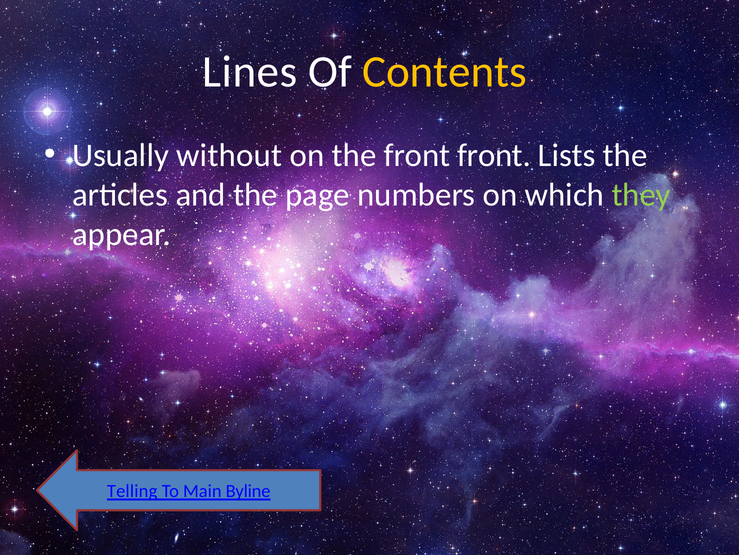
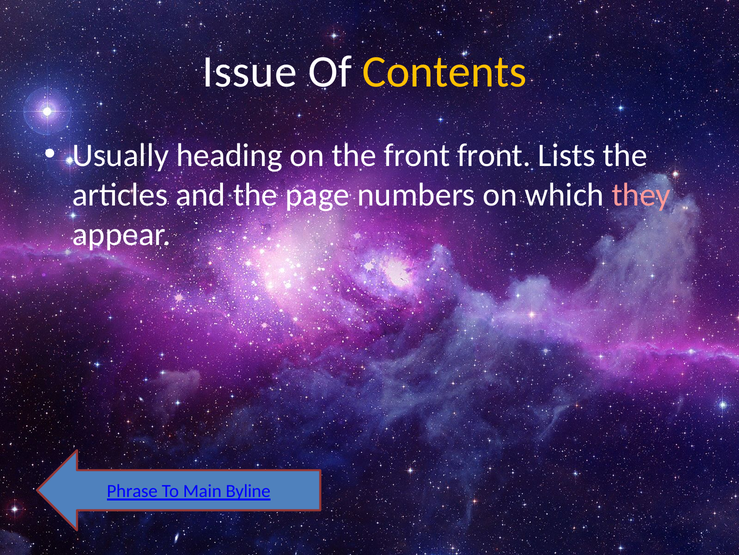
Lines: Lines -> Issue (250, 72)
without: without -> heading (229, 155)
they colour: light green -> pink (641, 194)
Telling: Telling -> Phrase (132, 491)
